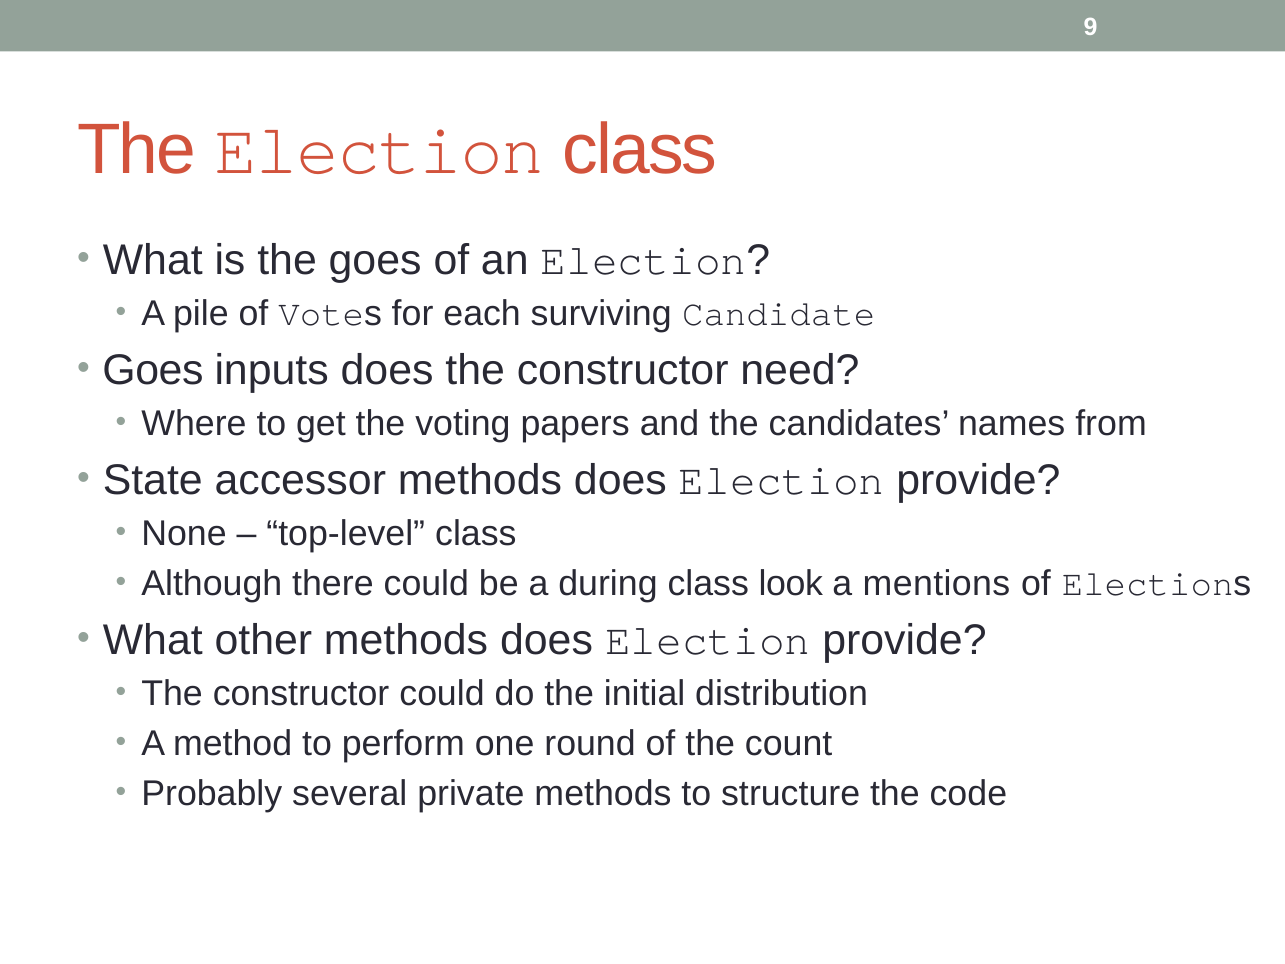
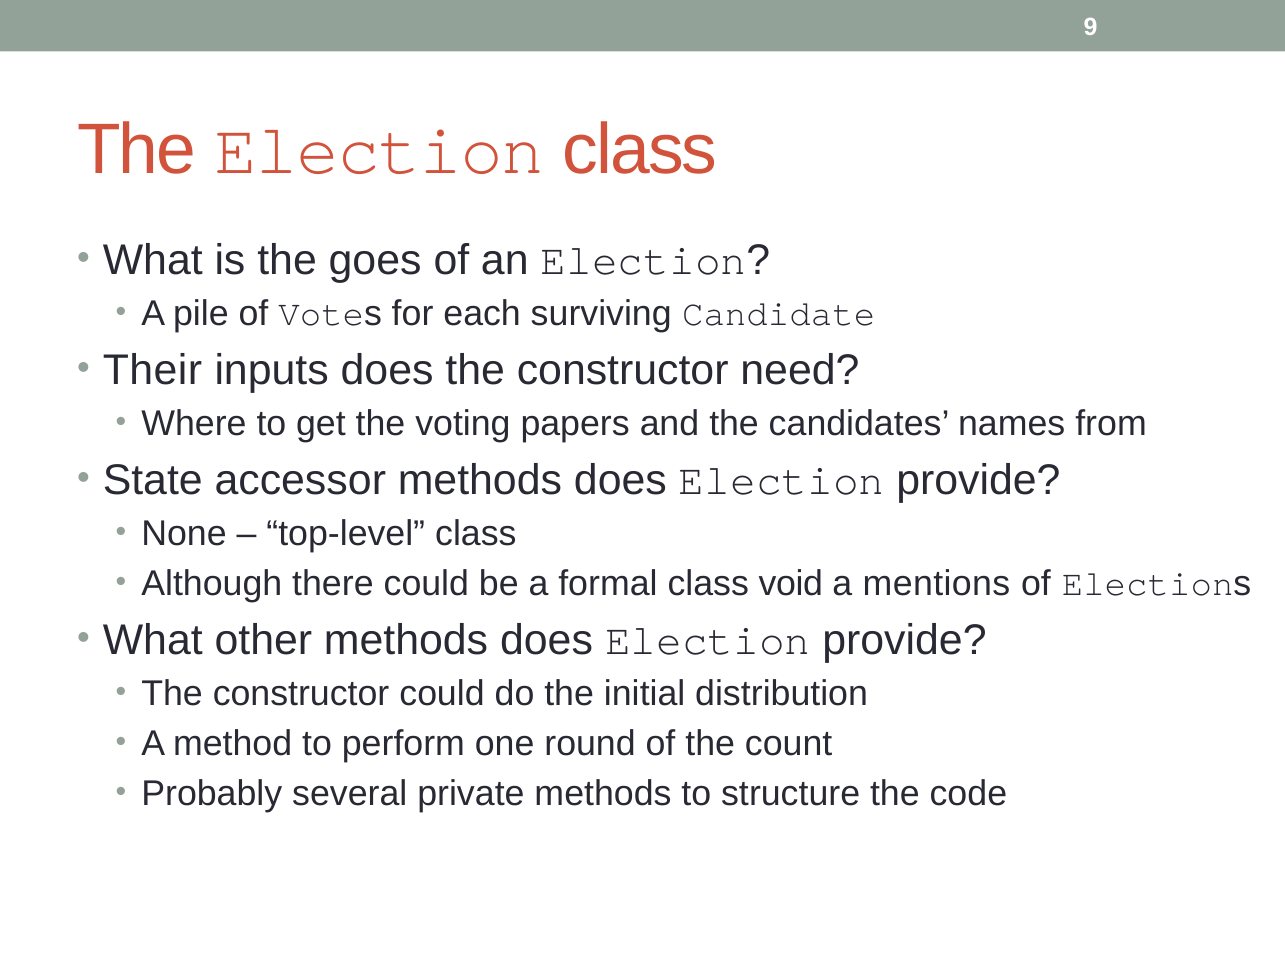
Goes: Goes -> Their (153, 370)
during: during -> formal (608, 584)
look: look -> void (791, 584)
